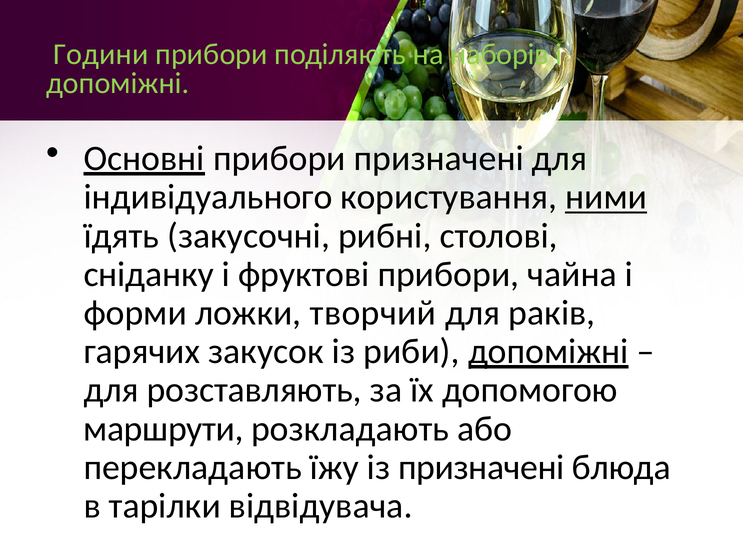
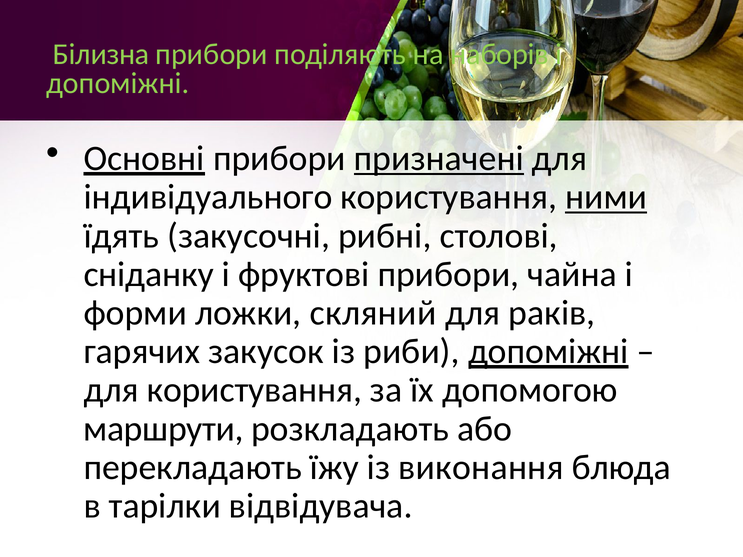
Години: Години -> Білизна (101, 54)
призначені underline: none -> present (439, 159)
творчий: творчий -> скляний (373, 313)
для розставляють: розставляють -> користування (254, 390)
із призначені: призначені -> виконання (481, 468)
